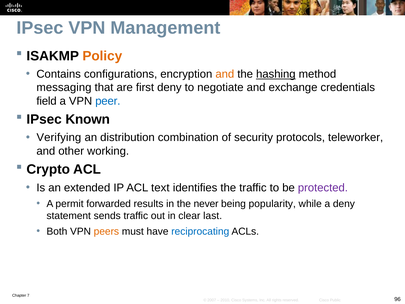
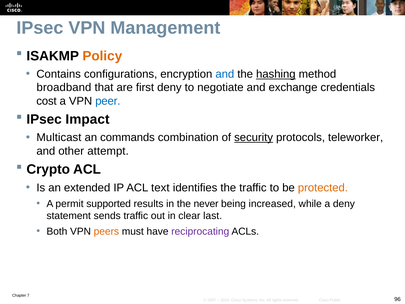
and colour: orange -> blue (225, 74)
messaging: messaging -> broadband (64, 87)
field: field -> cost (47, 101)
Known: Known -> Impact (88, 119)
Verifying: Verifying -> Multicast (59, 137)
distribution: distribution -> commands (128, 137)
security underline: none -> present (254, 137)
working: working -> attempt (108, 151)
protected colour: purple -> orange (323, 187)
forwarded: forwarded -> supported (109, 204)
popularity: popularity -> increased (272, 204)
reciprocating colour: blue -> purple (200, 231)
